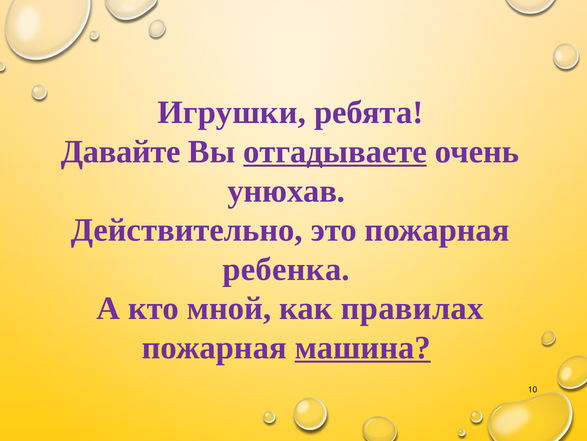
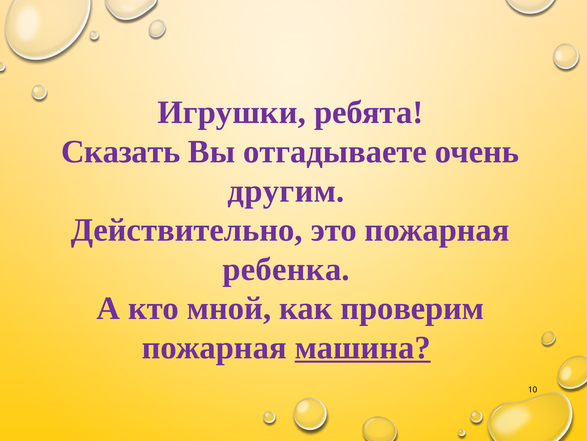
Давайте: Давайте -> Сказать (121, 151)
отгадываете underline: present -> none (335, 151)
унюхав: унюхав -> другим (286, 191)
правилах: правилах -> проверим (412, 308)
